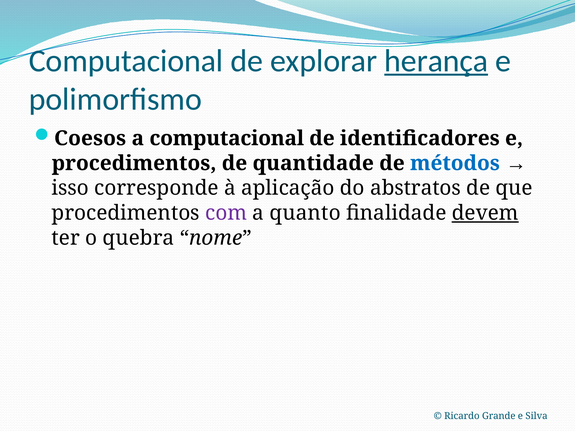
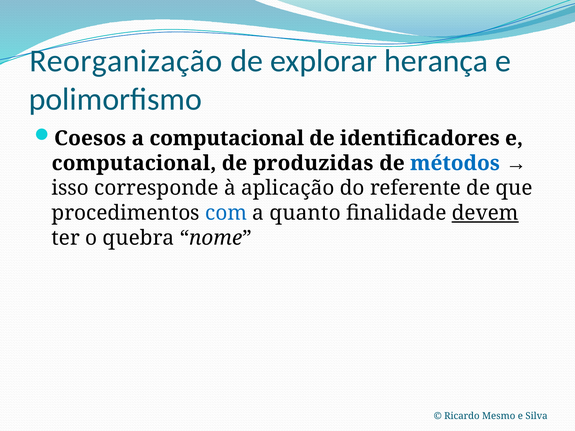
Computacional: Computacional -> Reorganização (126, 61)
herança underline: present -> none (436, 61)
procedimentos: procedimentos -> computacional (134, 163)
quantidade: quantidade -> produzidas (313, 163)
abstratos: abstratos -> referente (416, 188)
com colour: purple -> blue (226, 213)
Grande: Grande -> Mesmo (499, 416)
